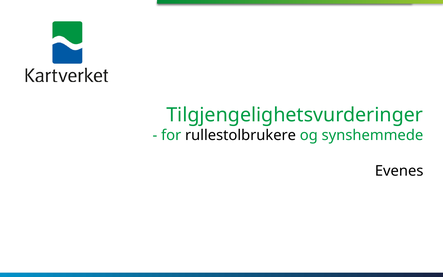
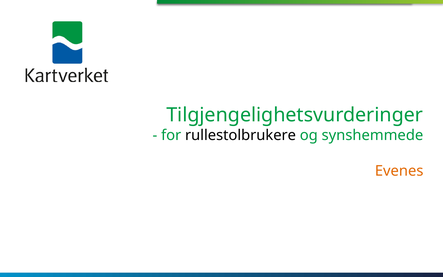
Evenes colour: black -> orange (399, 171)
